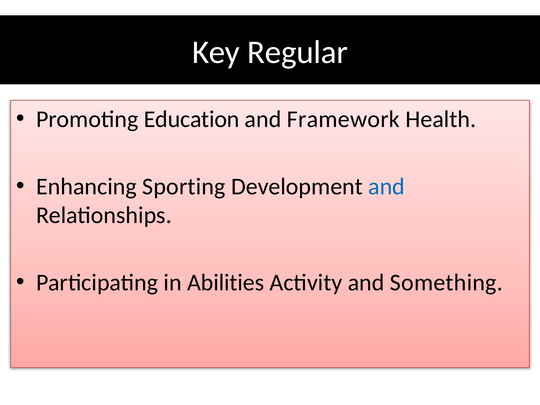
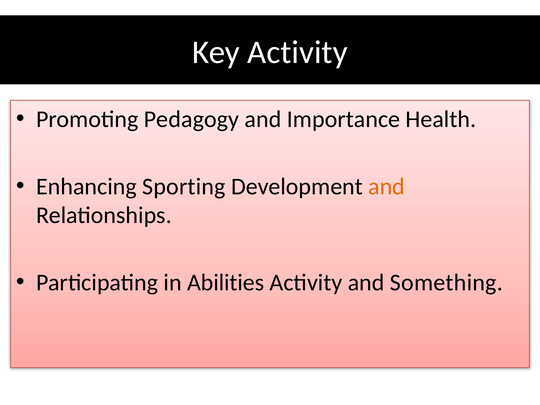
Key Regular: Regular -> Activity (297, 52)
Education: Education -> Pedagogy (191, 119)
Framework: Framework -> Importance (343, 119)
and colour: blue -> orange (387, 186)
